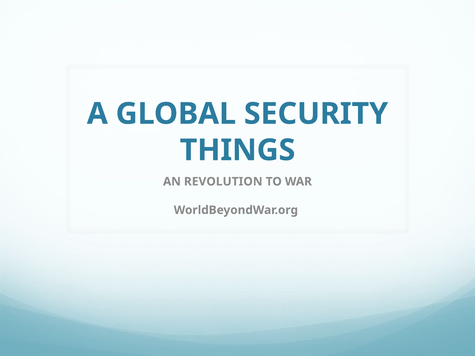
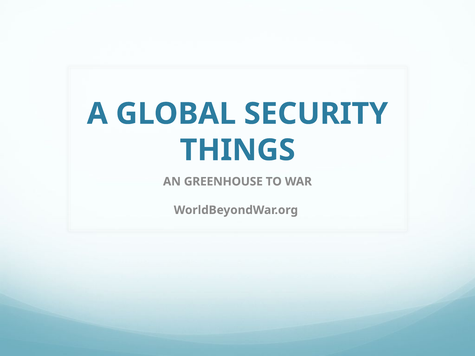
REVOLUTION: REVOLUTION -> GREENHOUSE (223, 182)
